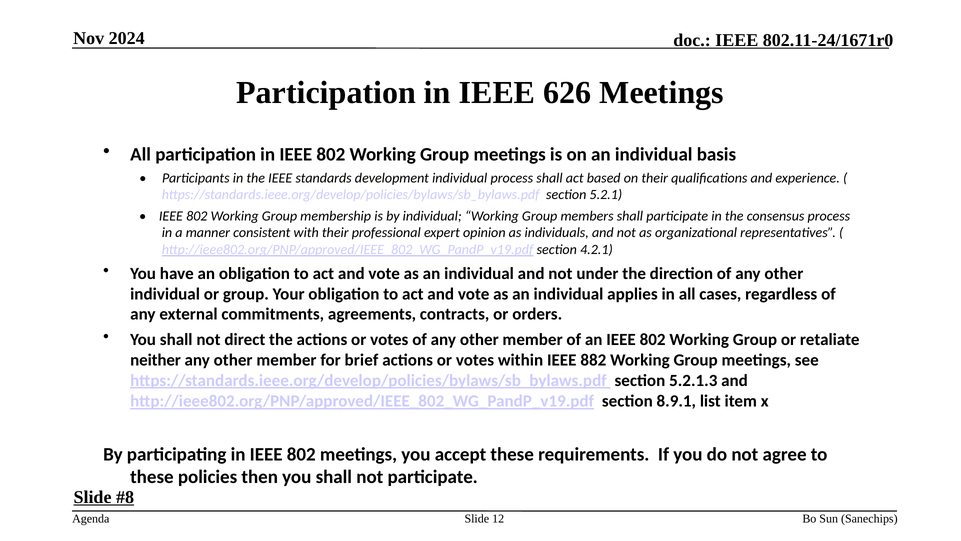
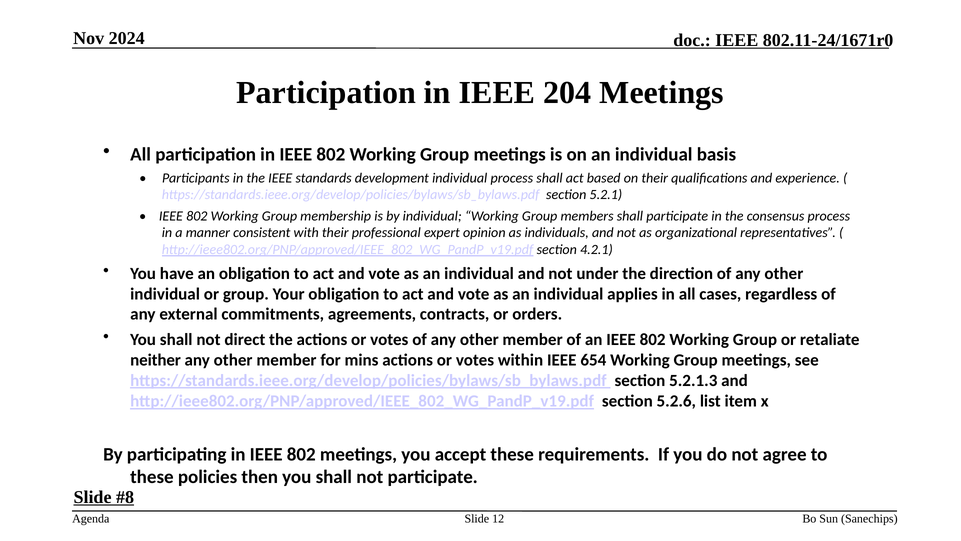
626: 626 -> 204 (567, 92)
brief: brief -> mins (362, 360)
882: 882 -> 654 (593, 360)
8.9.1: 8.9.1 -> 5.2.6 (676, 401)
